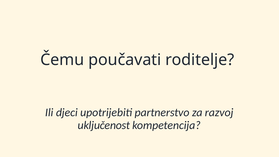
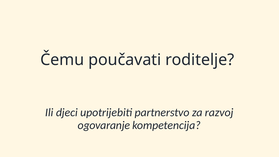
uključenost: uključenost -> ogovaranje (104, 125)
